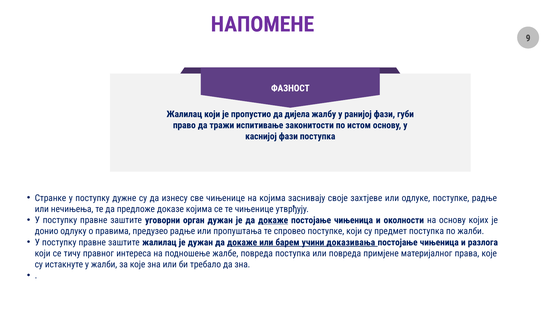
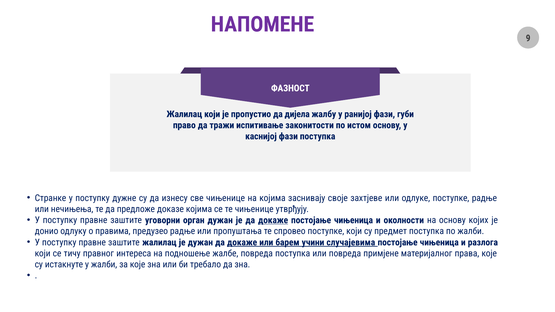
доказивања: доказивања -> случајевима (351, 242)
